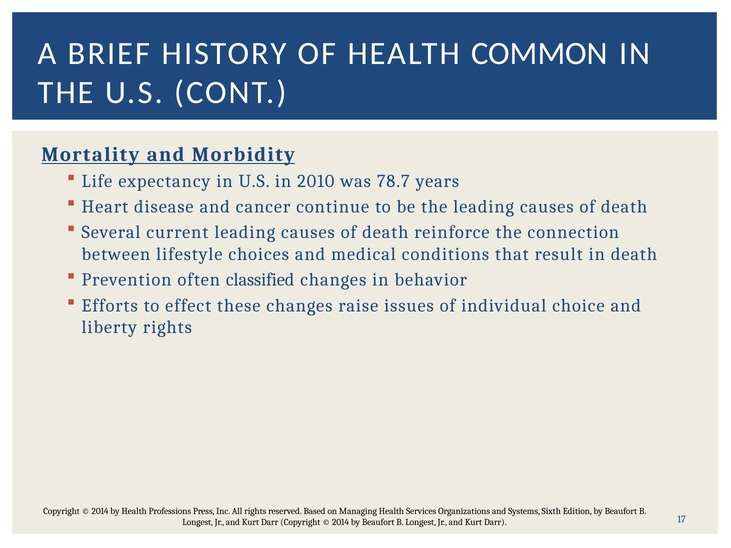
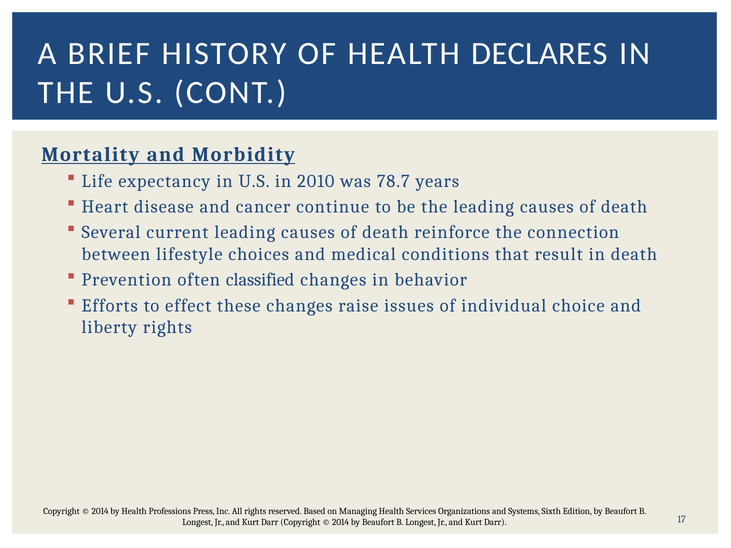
COMMON: COMMON -> DECLARES (539, 53)
